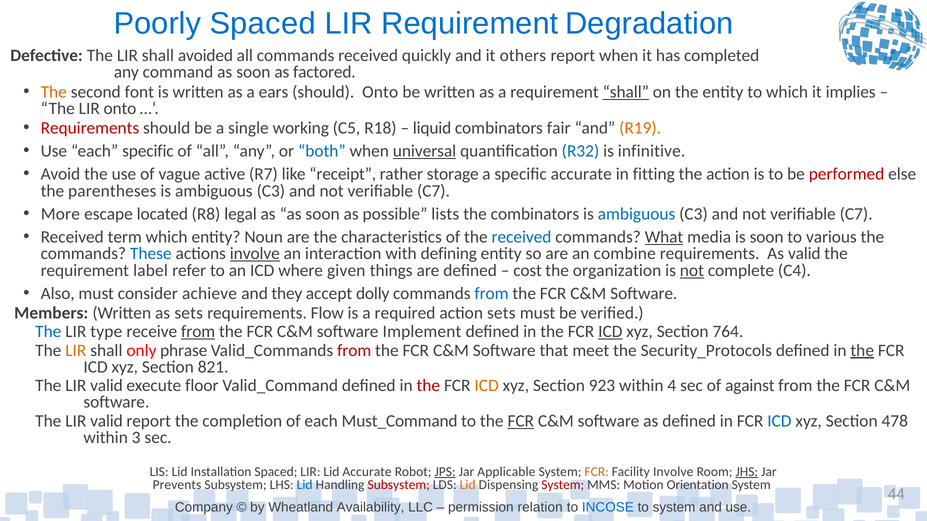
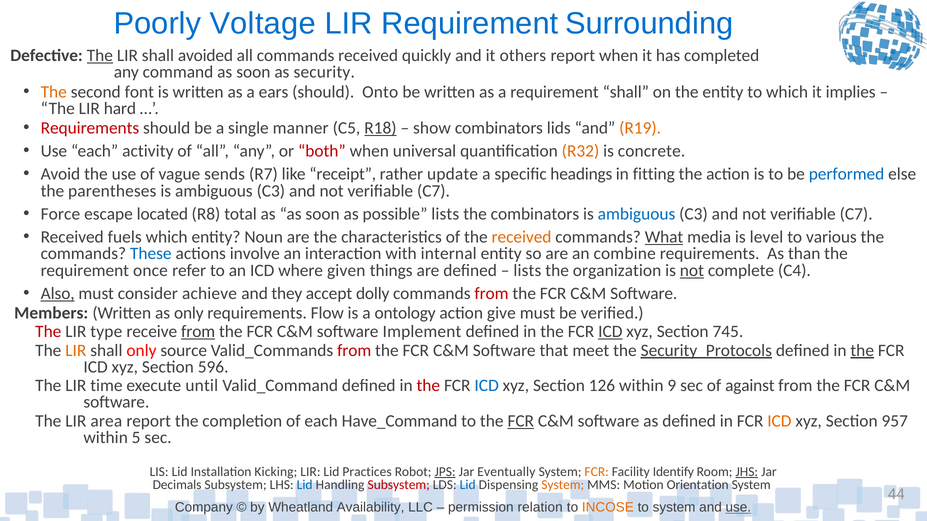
Poorly Spaced: Spaced -> Voltage (263, 24)
Degradation: Degradation -> Surrounding (649, 24)
The underline: none -> present (100, 56)
factored: factored -> security (324, 72)
shall underline: present -> none (626, 92)
LIR onto: onto -> hard (120, 109)
working: working -> manner (301, 128)
R18 underline: none -> present (380, 128)
liquid: liquid -> show (432, 128)
fair: fair -> lids (559, 128)
each specific: specific -> activity (148, 151)
both colour: blue -> red (322, 151)
universal underline: present -> none (425, 151)
R32 colour: blue -> orange (581, 151)
infinitive: infinitive -> concrete (652, 151)
active: active -> sends (225, 174)
storage: storage -> update (453, 174)
specific accurate: accurate -> headings (581, 174)
performed colour: red -> blue (847, 174)
More: More -> Force (60, 214)
legal: legal -> total (241, 214)
term: term -> fuels (125, 237)
received colour: blue -> orange (522, 237)
is soon: soon -> level (766, 237)
involve underline: present -> none (255, 254)
defining: defining -> internal (449, 254)
As valid: valid -> than (804, 254)
label: label -> once (150, 270)
cost: cost -> lists (527, 270)
Also underline: none -> present (58, 294)
from colour: blue -> red (491, 294)
as sets: sets -> only (189, 313)
required: required -> ontology (405, 313)
action sets: sets -> give (501, 313)
The colour: blue -> red (48, 332)
764: 764 -> 745 (728, 332)
phrase: phrase -> source (184, 350)
Security_Protocols underline: none -> present (706, 350)
821: 821 -> 596 (213, 367)
valid: valid -> time (106, 386)
floor: floor -> until (202, 386)
ICD colour: orange -> blue (487, 386)
923: 923 -> 126 (602, 386)
4: 4 -> 9 (672, 386)
valid: valid -> area (106, 421)
Must_Command: Must_Command -> Have_Command (400, 421)
ICD colour: blue -> orange (779, 421)
478: 478 -> 957 (895, 421)
3: 3 -> 5 (136, 438)
Installation Spaced: Spaced -> Kicking (276, 472)
Lid Accurate: Accurate -> Practices (367, 472)
Applicable: Applicable -> Eventually (506, 472)
Facility Involve: Involve -> Identify (673, 472)
Prevents: Prevents -> Decimals (177, 485)
Lid colour: orange -> blue (468, 485)
System colour: red -> orange (563, 485)
INCOSE colour: blue -> orange (608, 508)
use underline: none -> present (738, 508)
